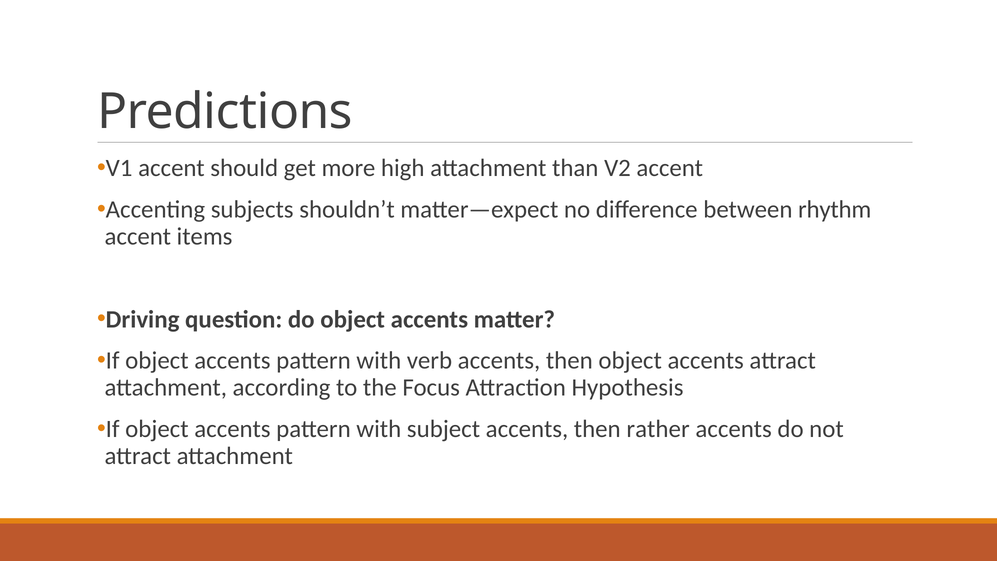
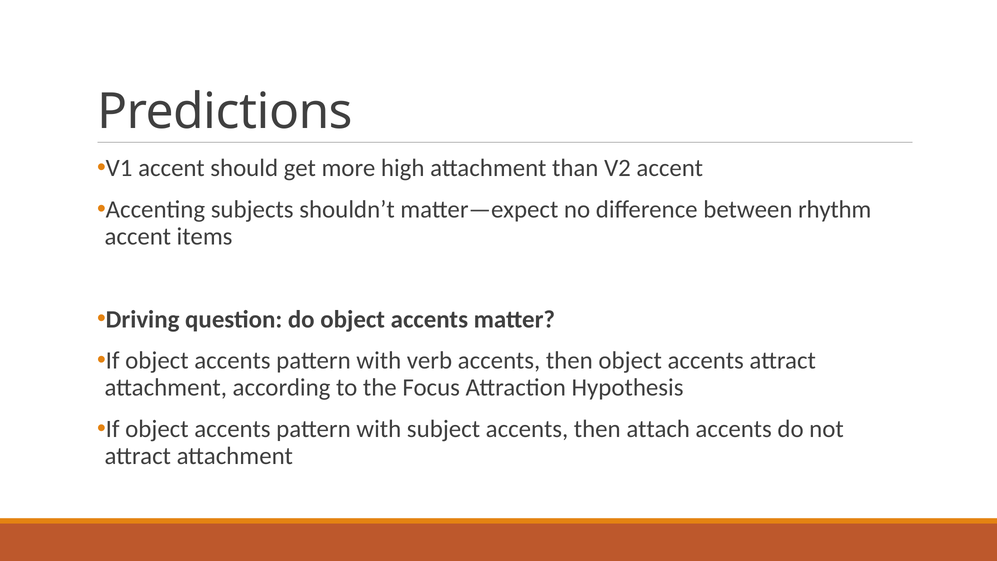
rather: rather -> attach (658, 429)
